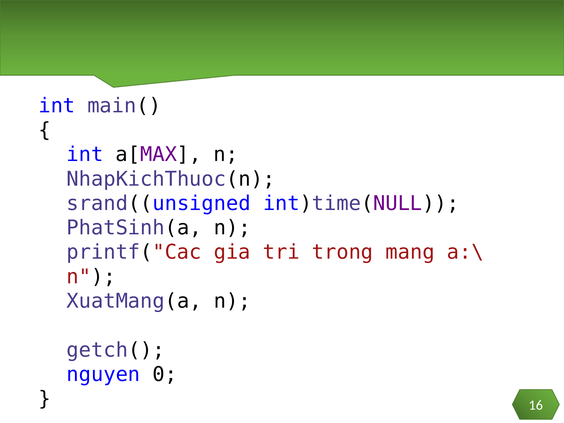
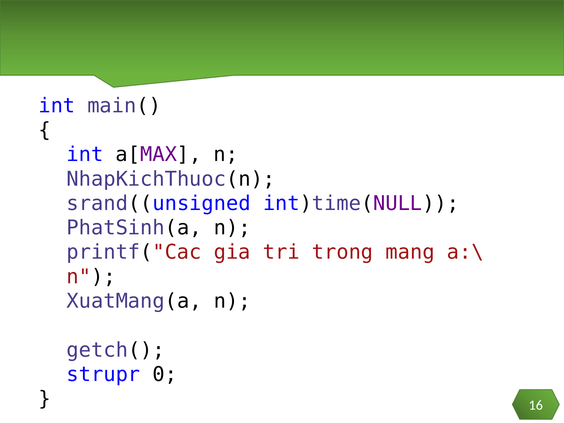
nguyen: nguyen -> strupr (103, 374)
